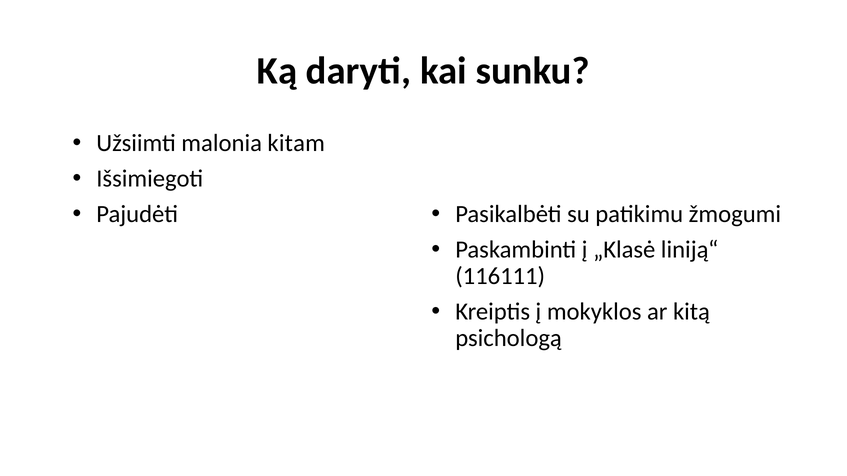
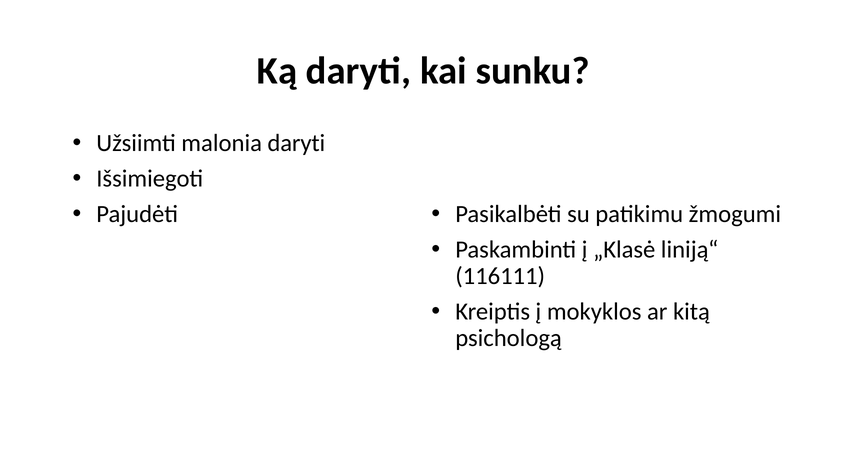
malonia kitam: kitam -> daryti (296, 143)
